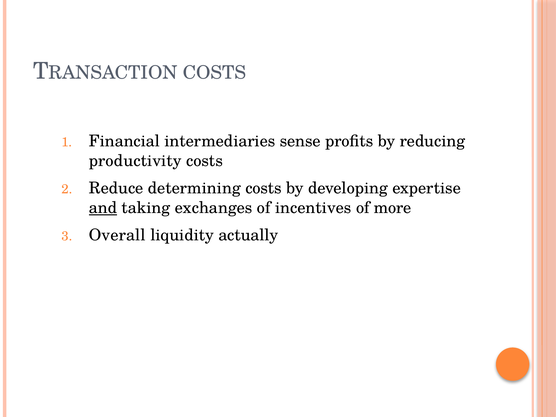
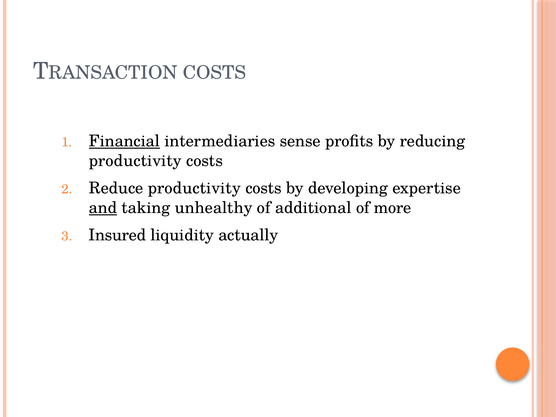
Financial underline: none -> present (124, 141)
Reduce determining: determining -> productivity (194, 188)
exchanges: exchanges -> unhealthy (214, 208)
incentives: incentives -> additional (313, 208)
Overall: Overall -> Insured (117, 235)
